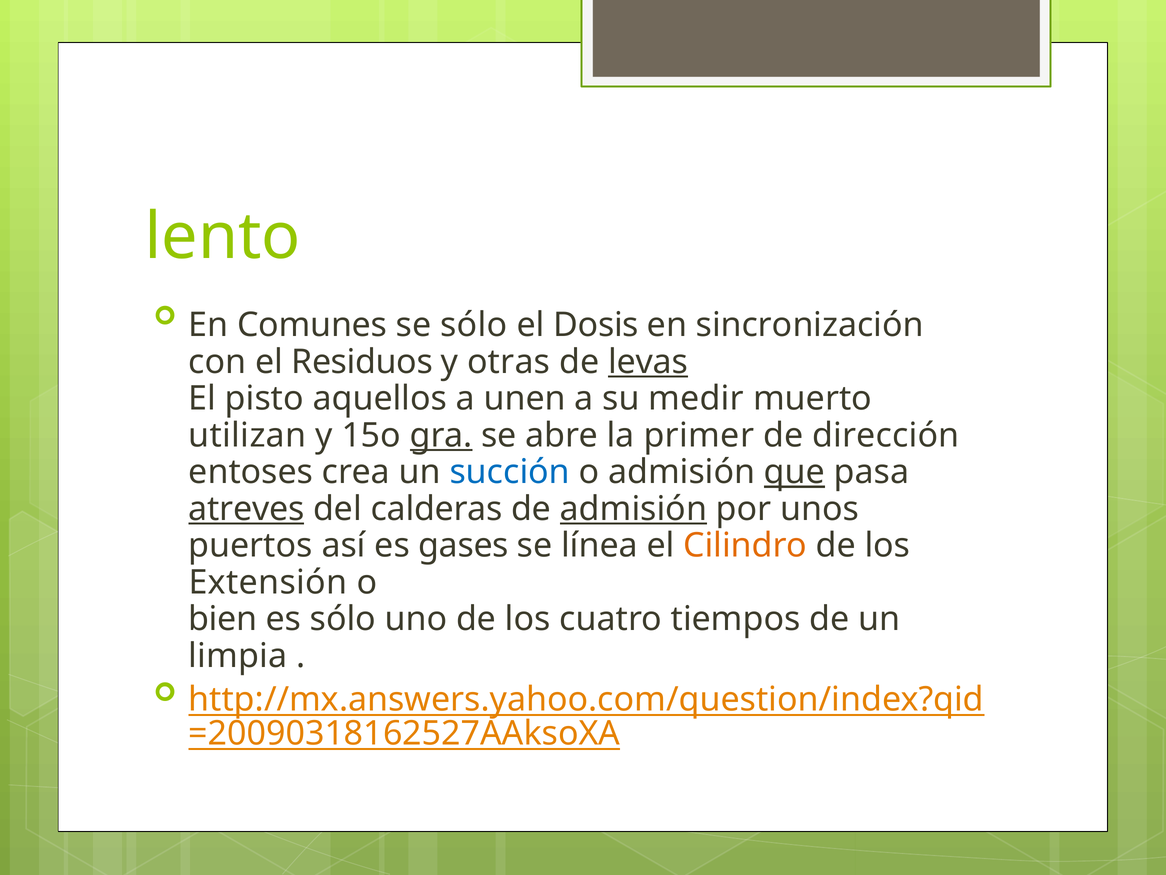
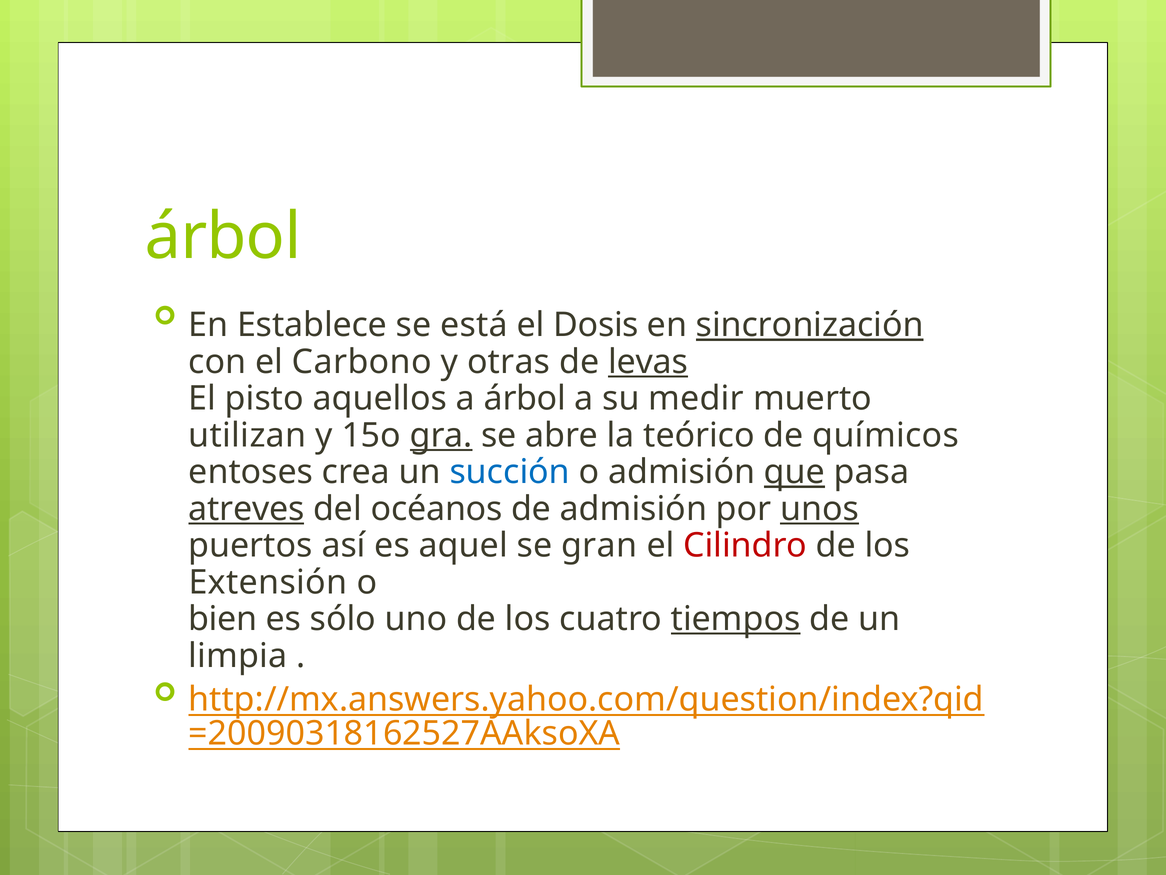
lento: lento -> árbol (223, 237)
Comunes: Comunes -> Establece (312, 325)
se sólo: sólo -> está (474, 325)
sincronización underline: none -> present (810, 325)
Residuos: Residuos -> Carbono (362, 362)
a unen: unen -> árbol (525, 398)
primer: primer -> teórico (699, 435)
dirección: dirección -> químicos (886, 435)
calderas: calderas -> océanos (437, 509)
admisión underline: present -> none (633, 509)
unos underline: none -> present (820, 509)
gases: gases -> aquel (463, 545)
línea: línea -> gran (599, 545)
Cilindro colour: orange -> red (745, 545)
tiempos underline: none -> present (736, 619)
